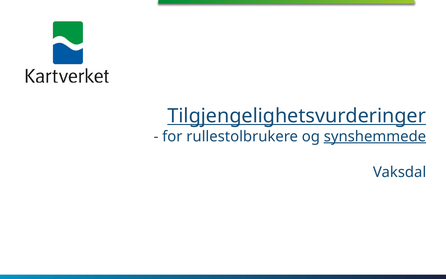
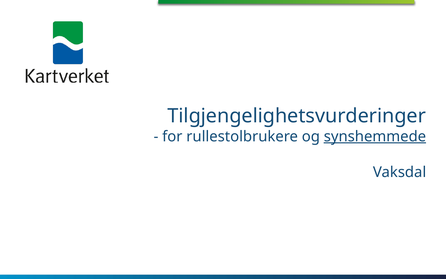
Tilgjengelighetsvurderinger underline: present -> none (297, 116)
